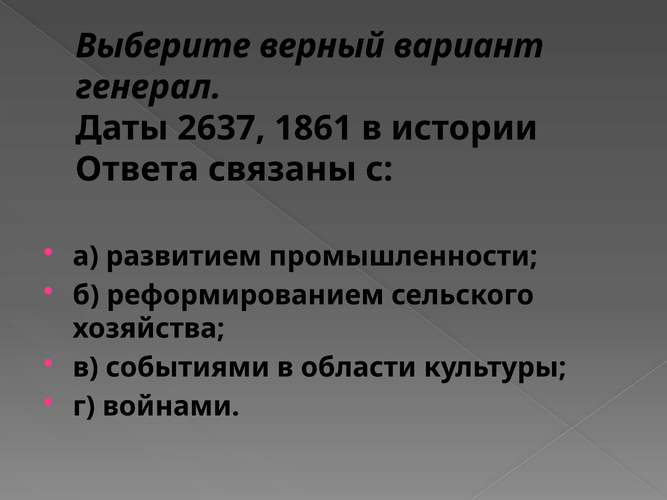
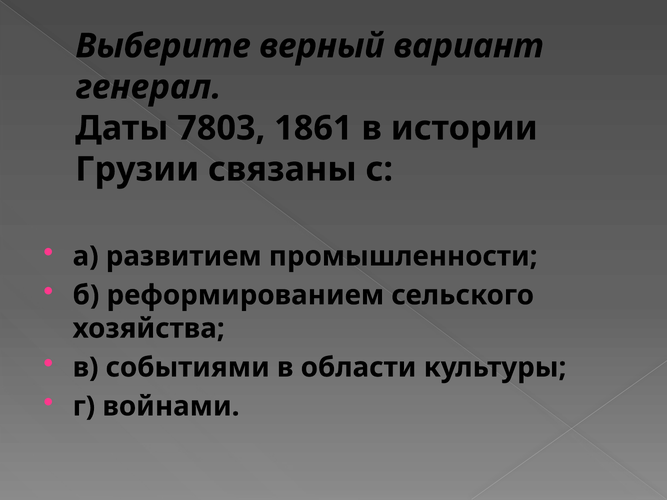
2637: 2637 -> 7803 (221, 128)
Ответа: Ответа -> Грузии (137, 169)
